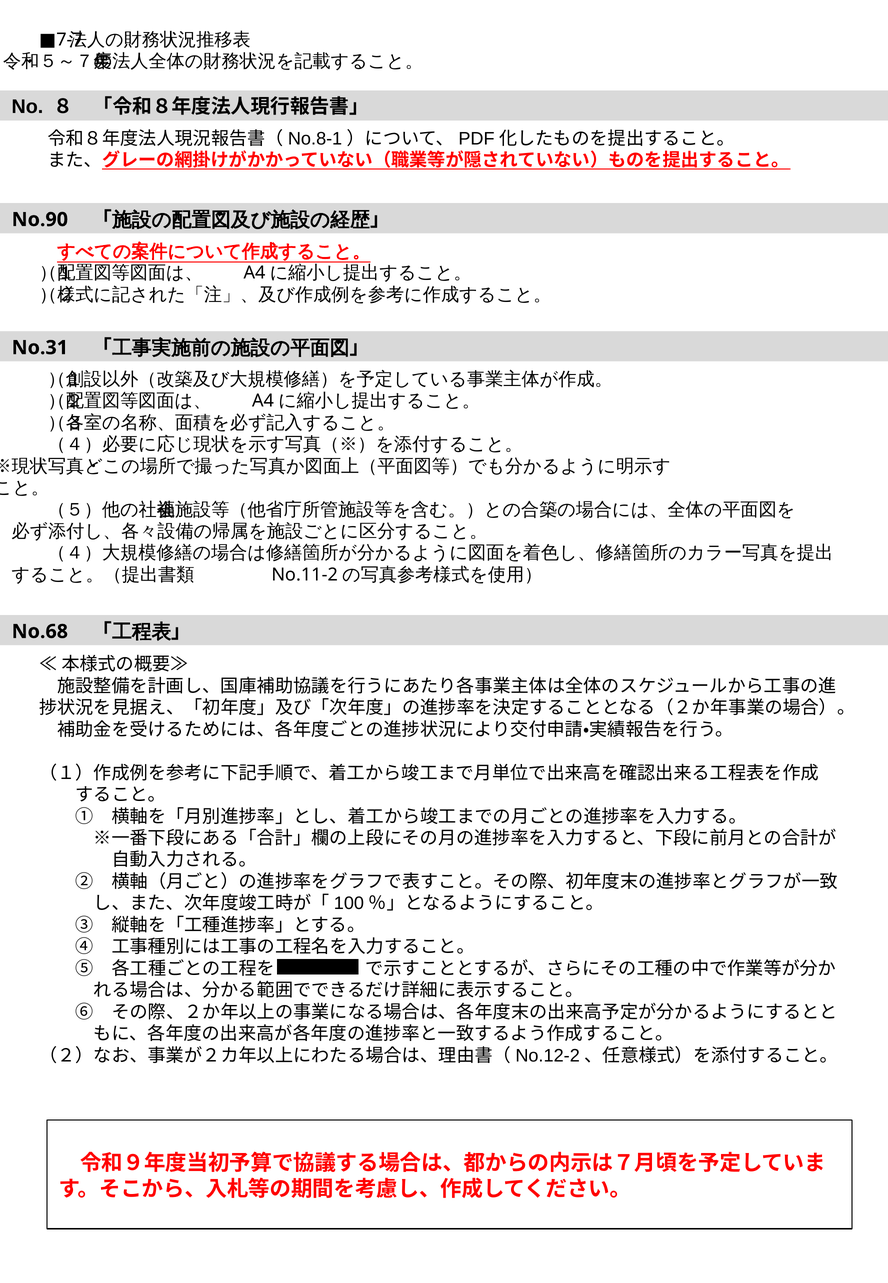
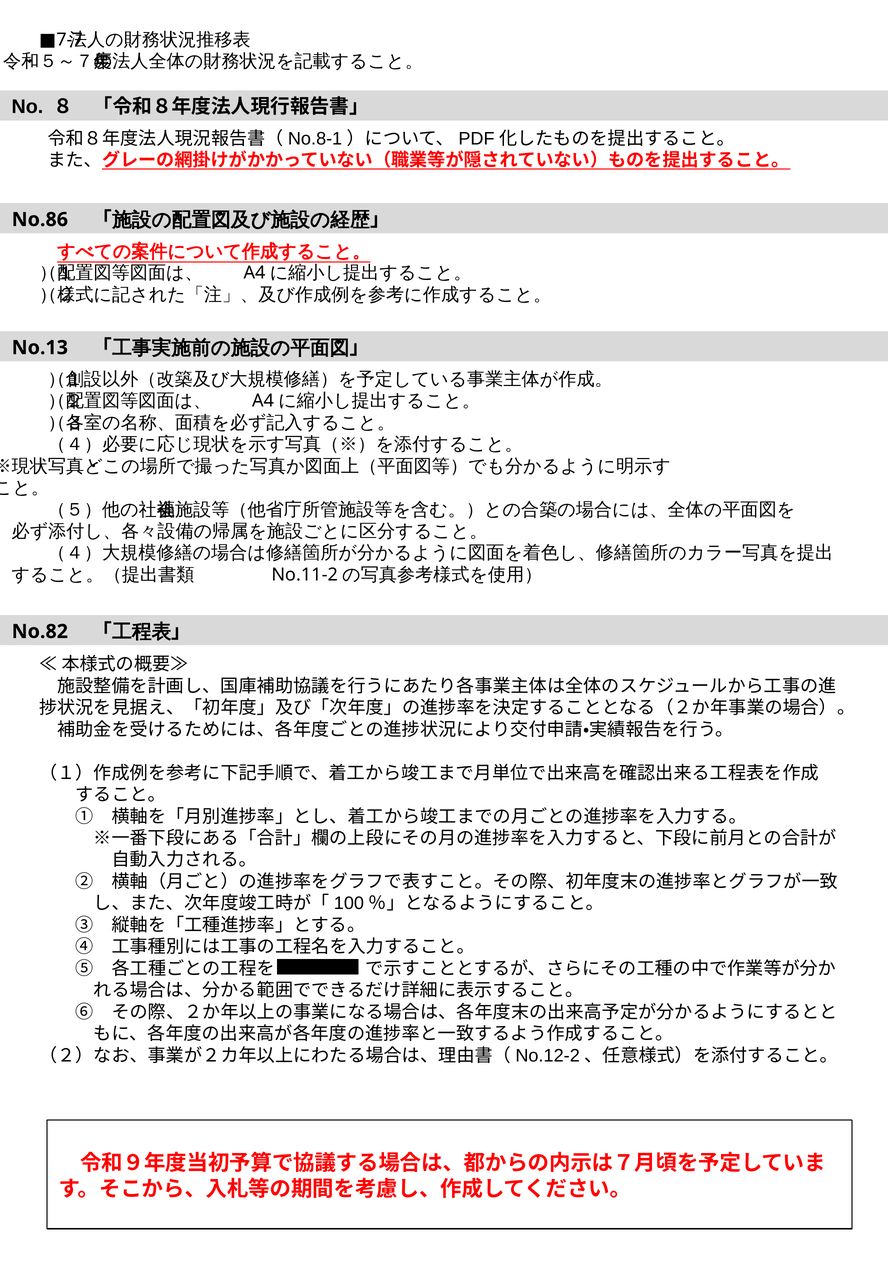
No.90: No.90 -> No.86 (40, 220)
No.31: No.31 -> No.13 (40, 348)
No.68: No.68 -> No.82 (40, 631)
